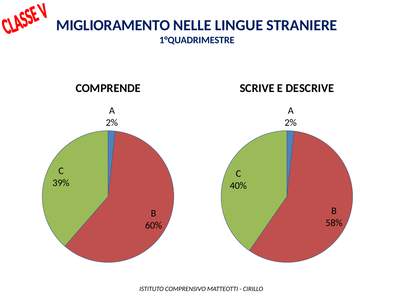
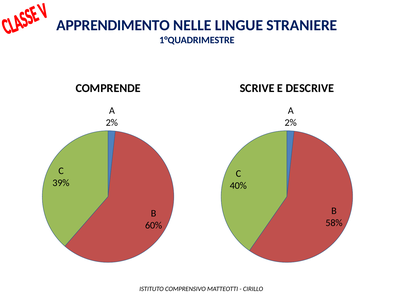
MIGLIORAMENTO: MIGLIORAMENTO -> APPRENDIMENTO (113, 25)
